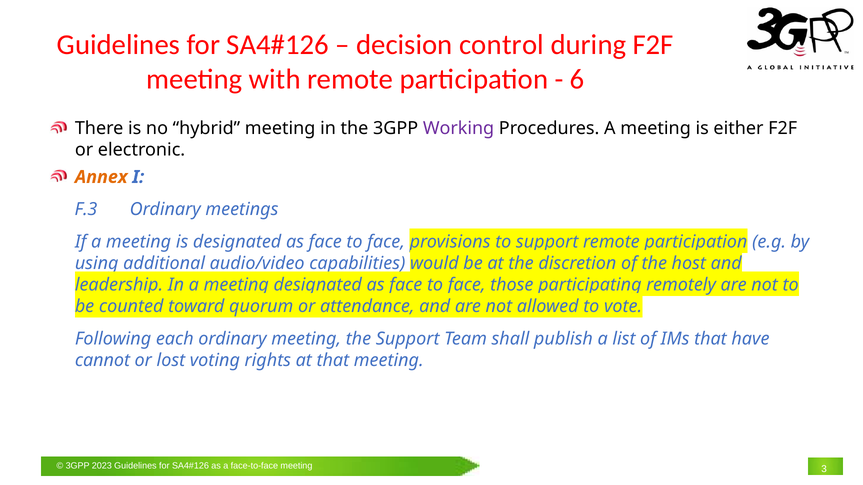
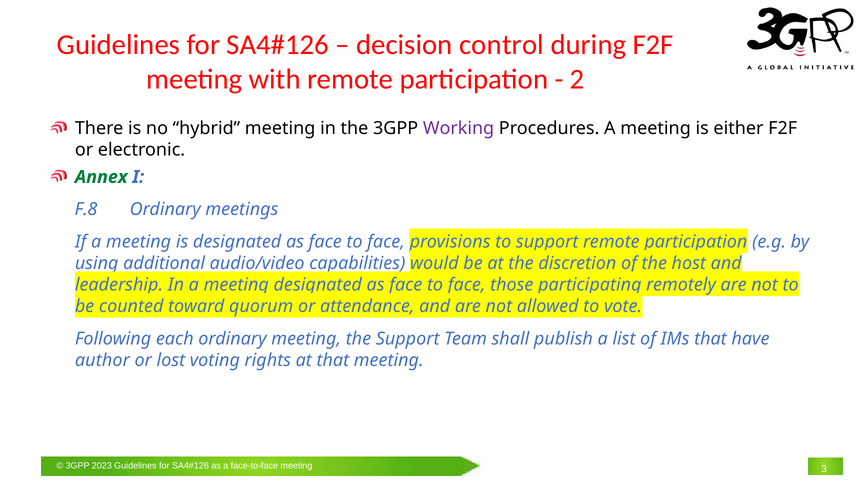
6: 6 -> 2 (577, 79)
Annex colour: orange -> green (101, 177)
F.3: F.3 -> F.8 (86, 210)
cannot: cannot -> author (102, 361)
